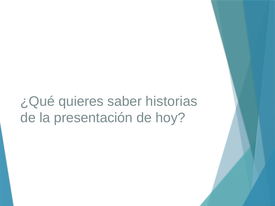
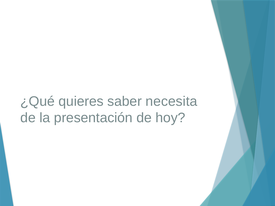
historias: historias -> necesita (172, 101)
